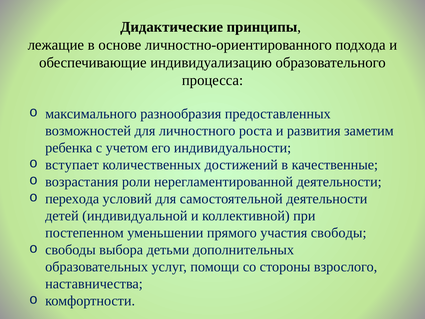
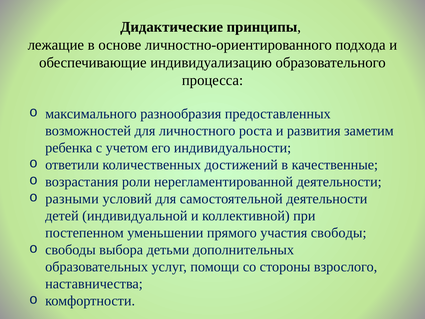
вступает: вступает -> ответили (72, 165)
перехода: перехода -> разными (72, 199)
